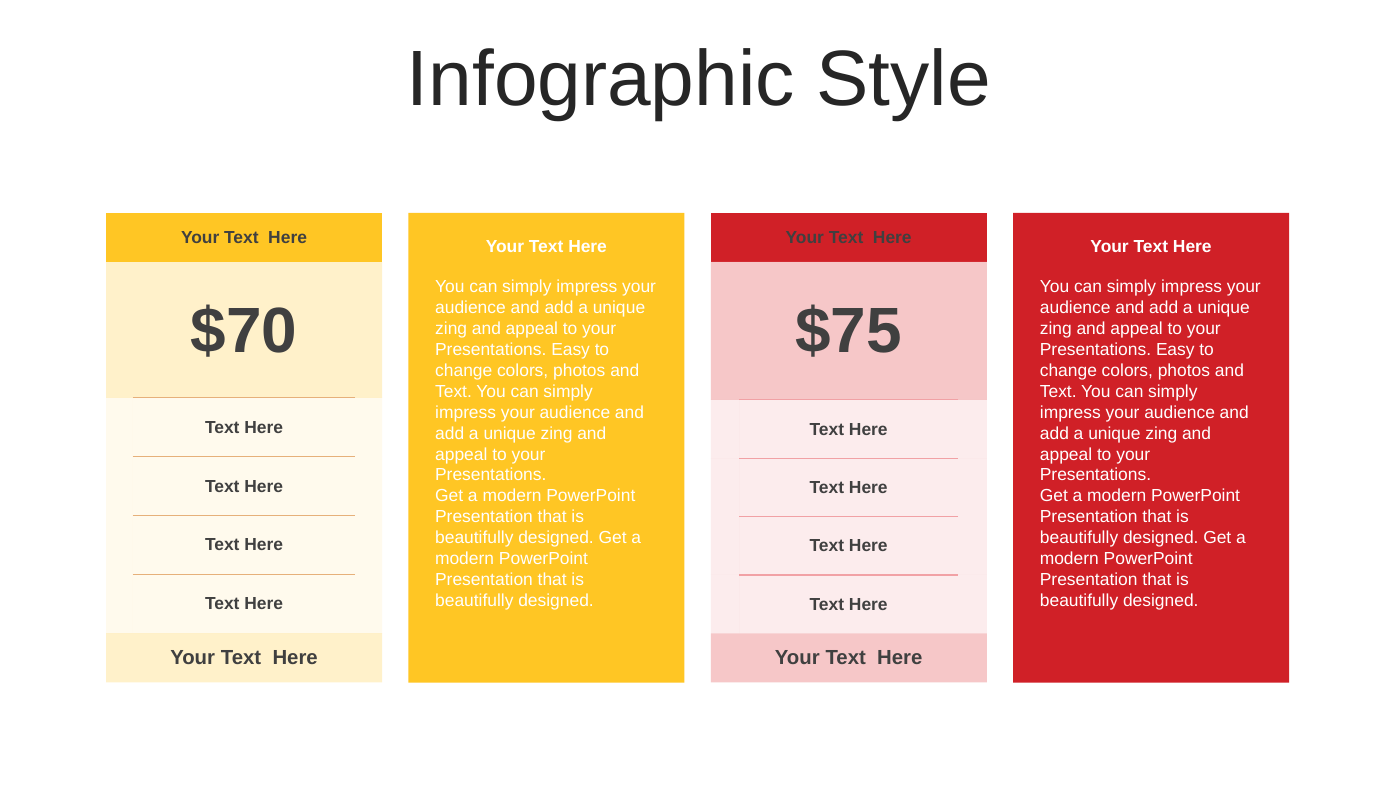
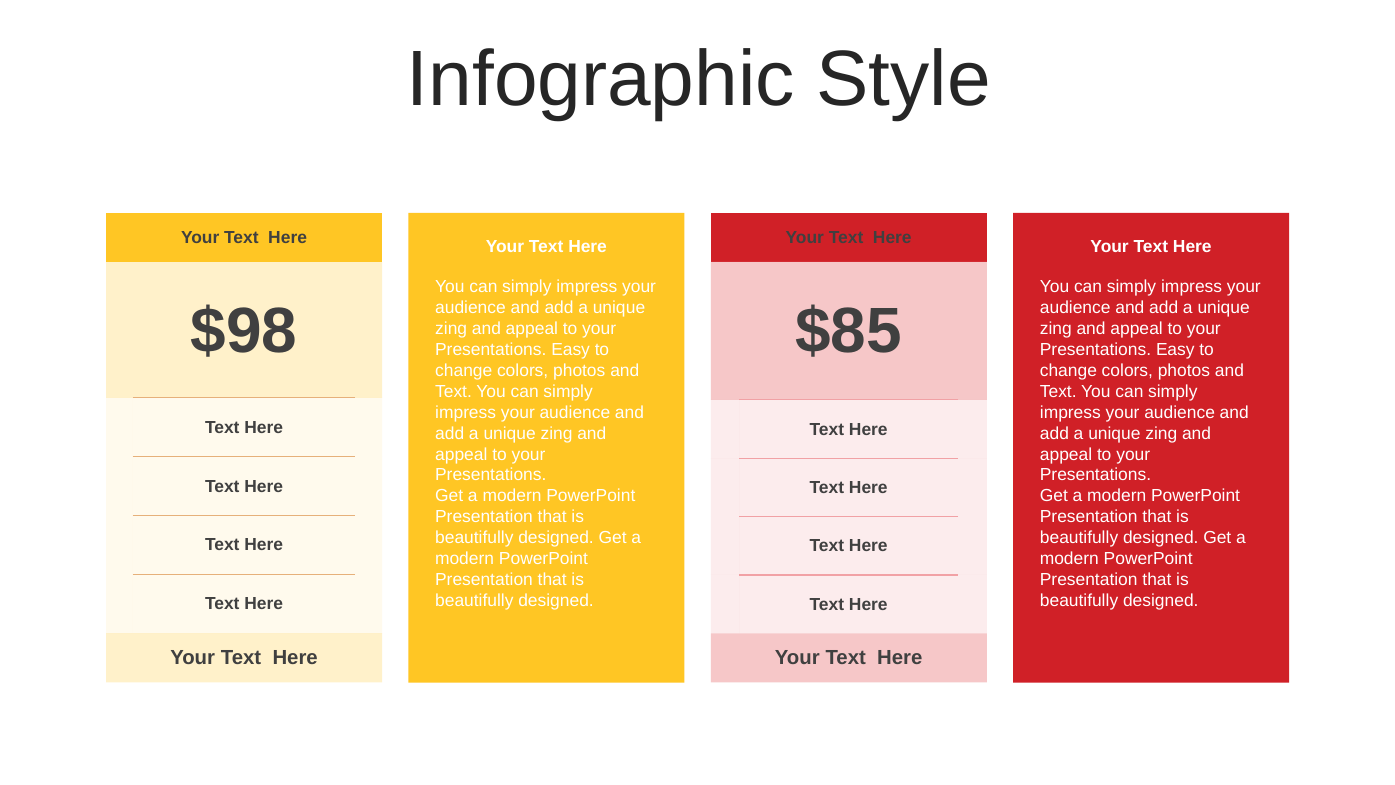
$70: $70 -> $98 (244, 331)
$75: $75 -> $85 (849, 332)
